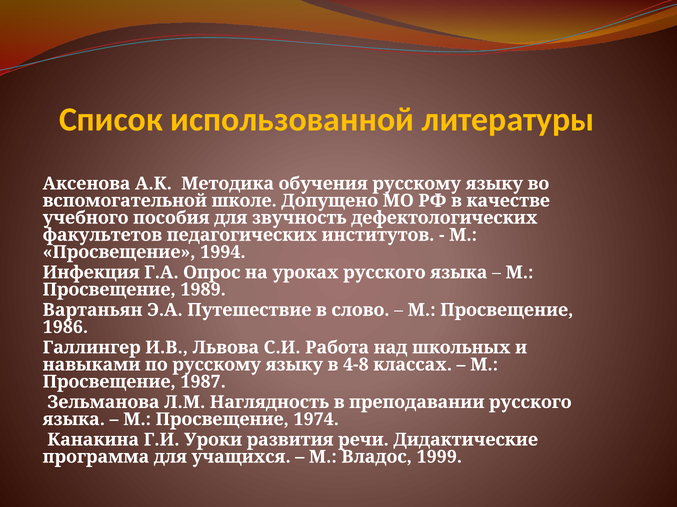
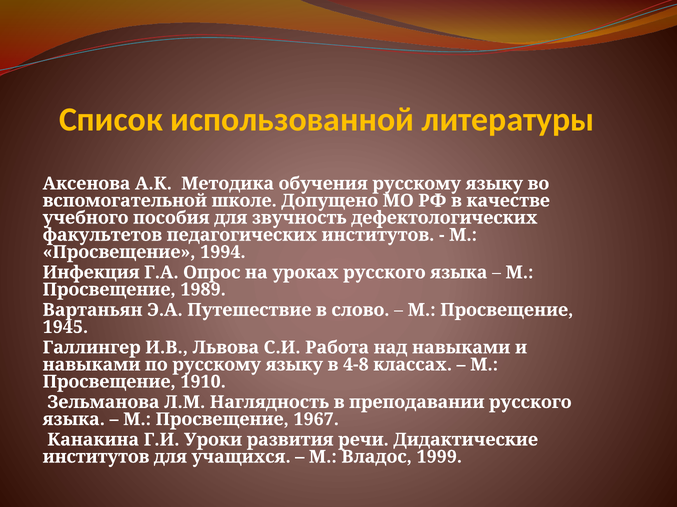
1986: 1986 -> 1945 (65, 328)
над школьных: школьных -> навыками (461, 348)
1987: 1987 -> 1910 (203, 382)
1974: 1974 -> 1967 (316, 420)
программа: программа -> институтов (96, 457)
